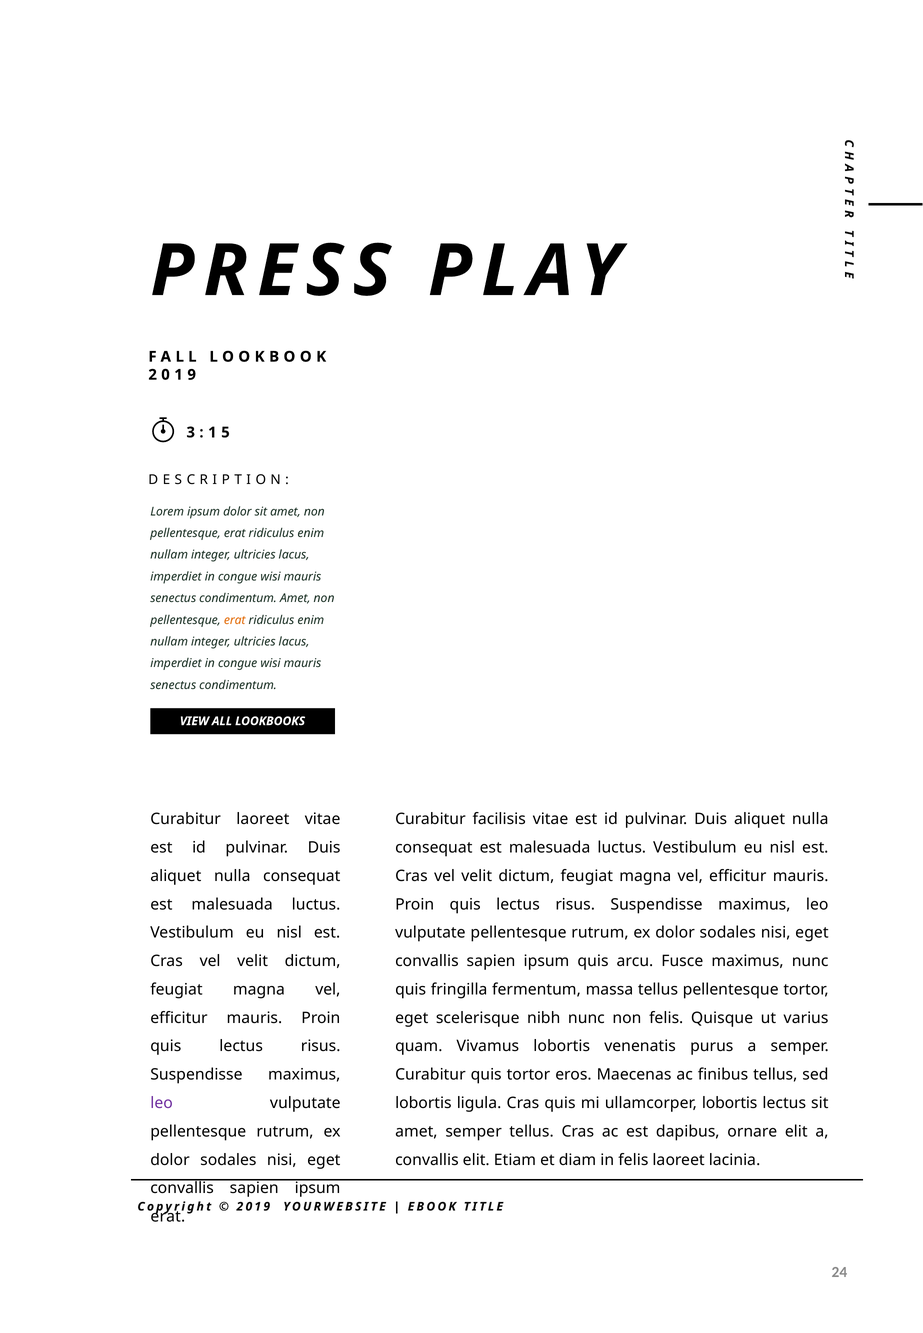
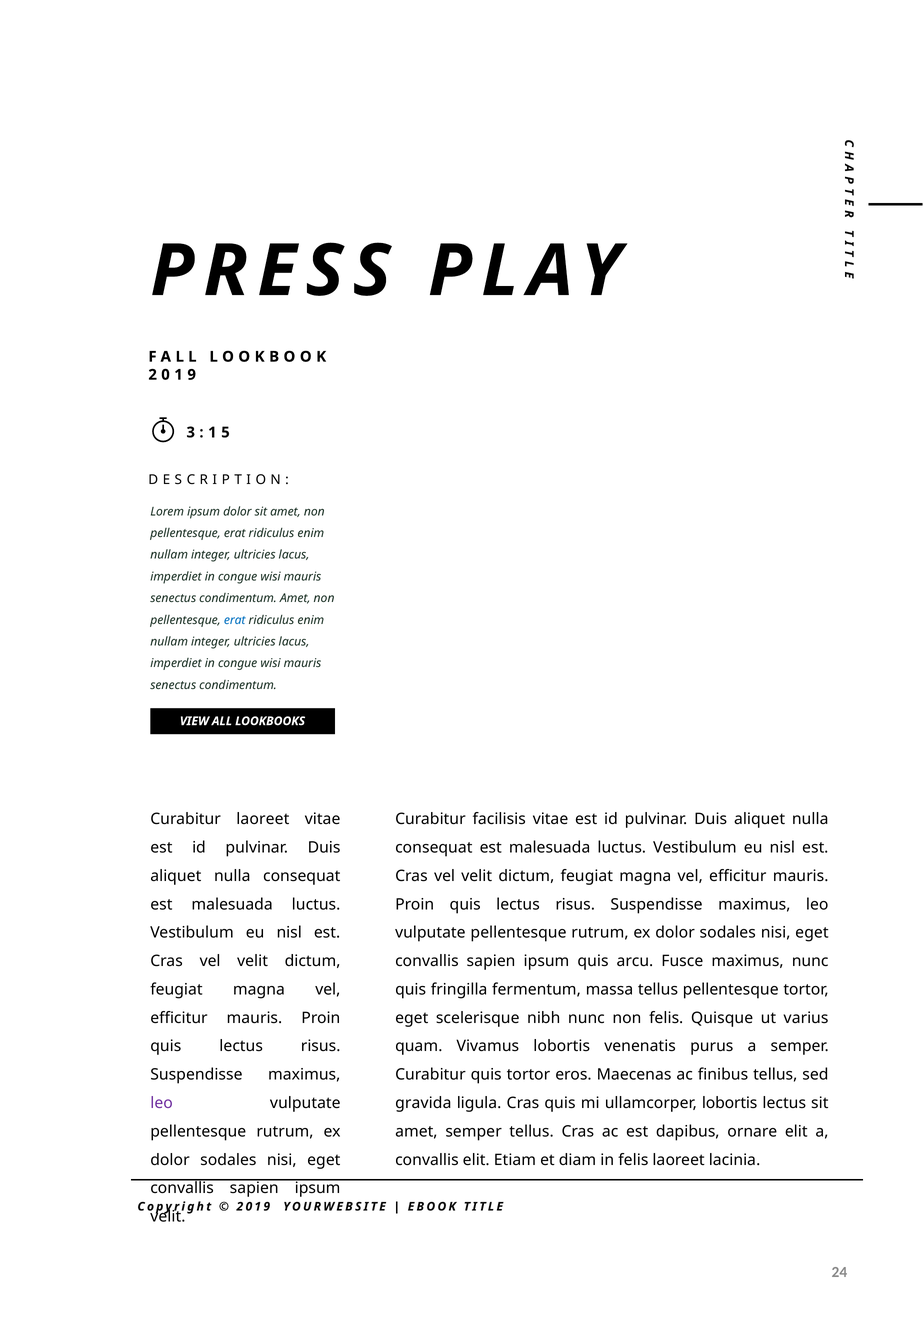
erat colour: orange -> blue (235, 620)
lobortis: lobortis -> gravida (423, 1103)
erat: erat -> velit (168, 1217)
